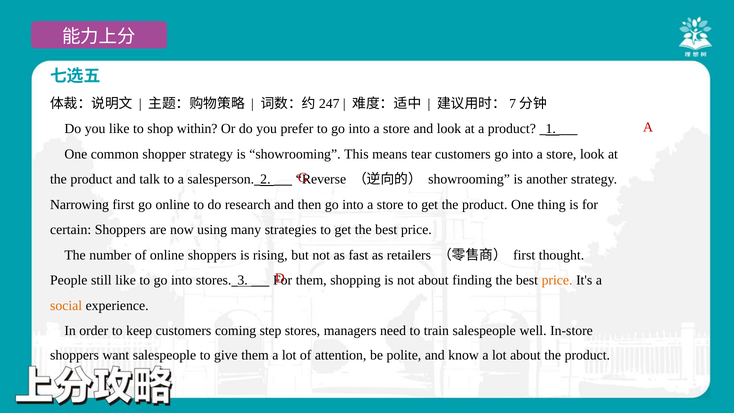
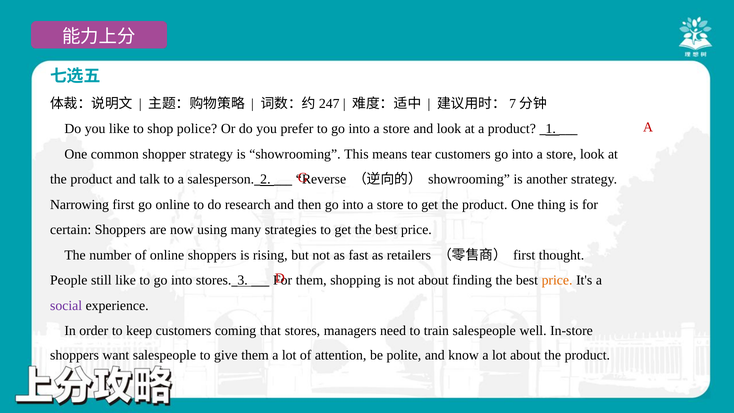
within: within -> police (197, 129)
social colour: orange -> purple (66, 305)
step: step -> that (270, 331)
